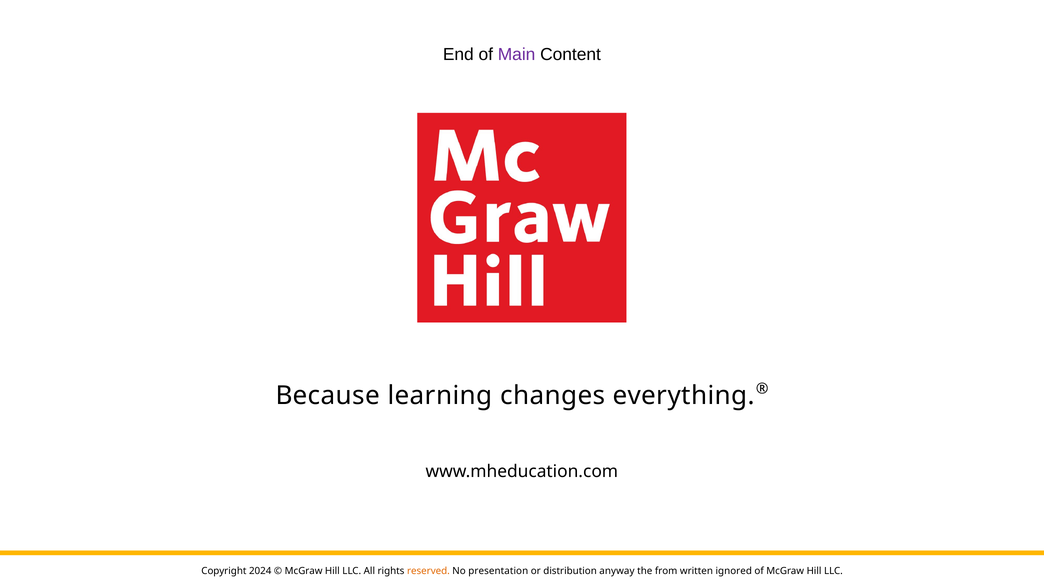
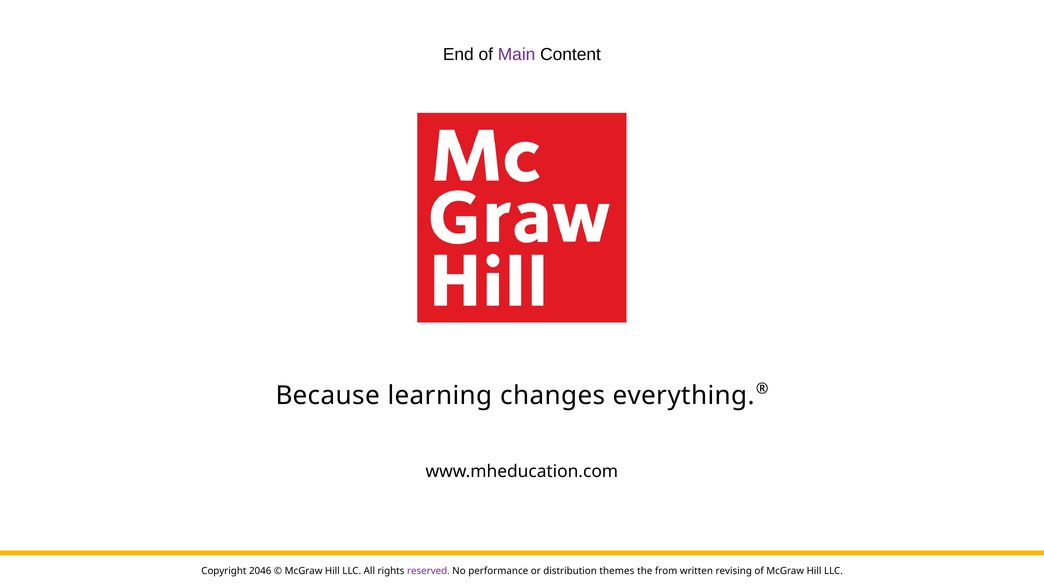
2024: 2024 -> 2046 (260, 571)
reserved colour: orange -> purple (428, 571)
presentation: presentation -> performance (498, 571)
anyway: anyway -> themes (617, 571)
ignored: ignored -> revising (734, 571)
